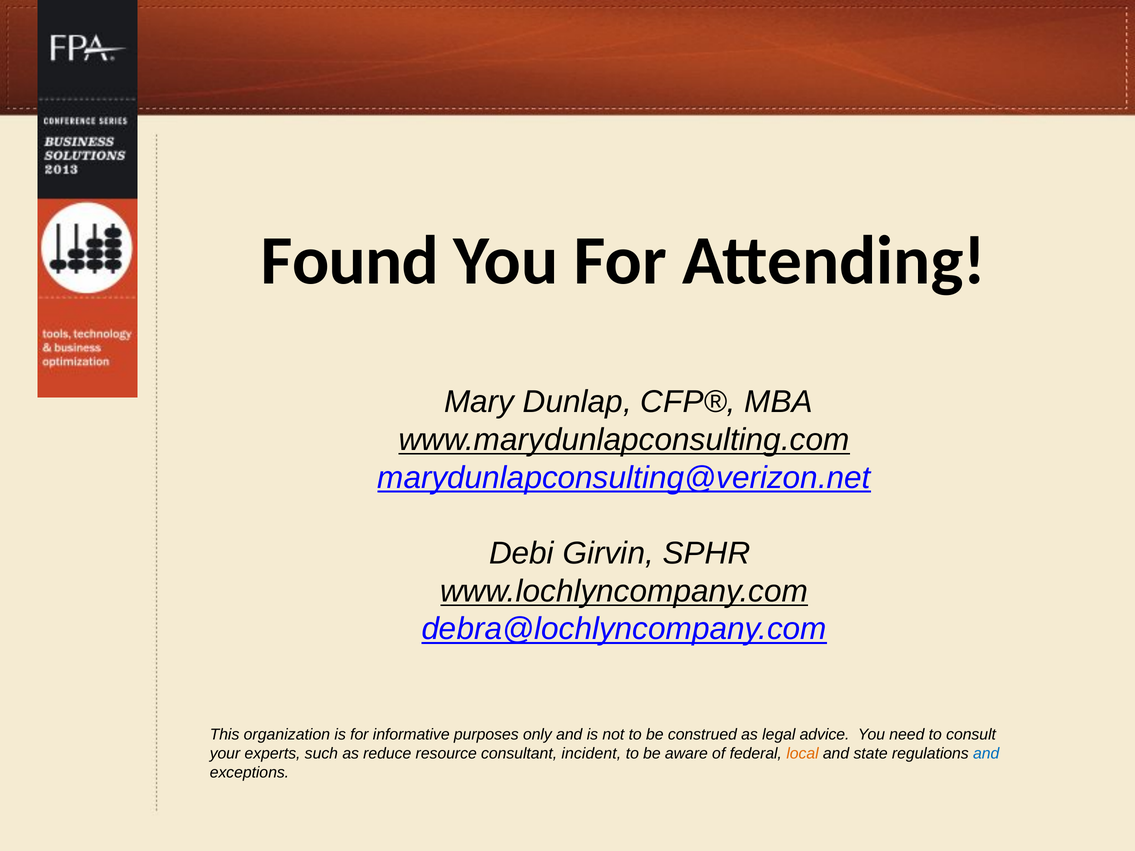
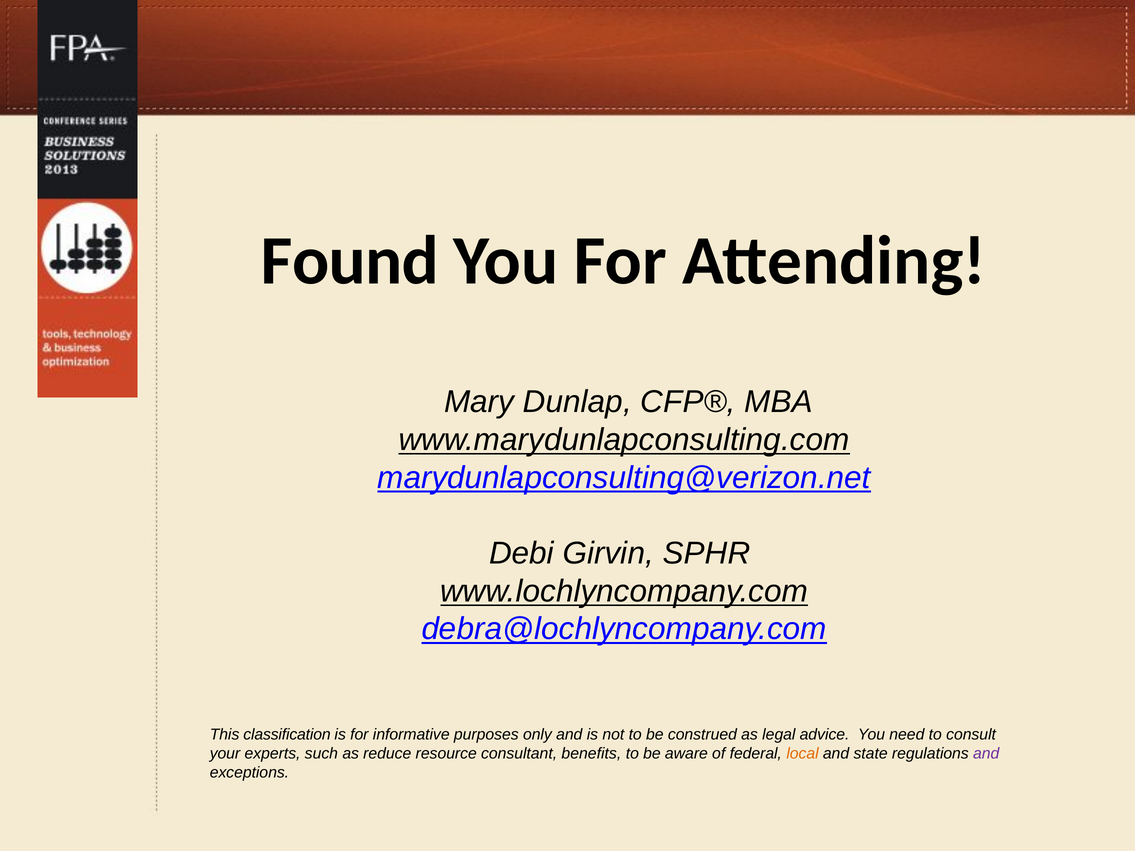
organization: organization -> classification (287, 735)
incident: incident -> benefits (591, 754)
and colour: blue -> purple (986, 754)
